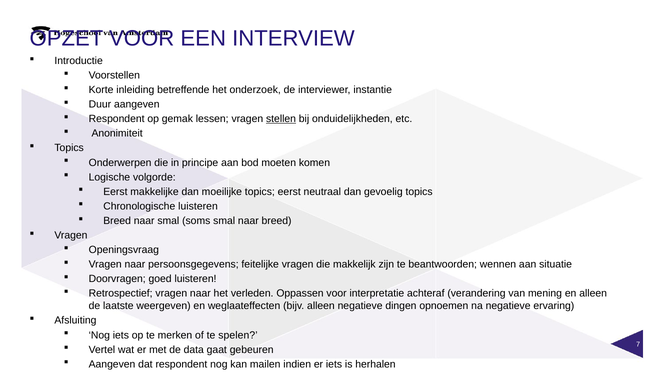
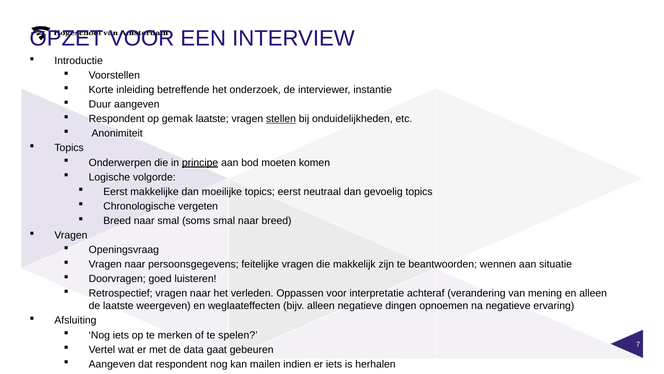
gemak lessen: lessen -> laatste (212, 119)
principe underline: none -> present (200, 162)
Chronologische luisteren: luisteren -> vergeten (198, 206)
